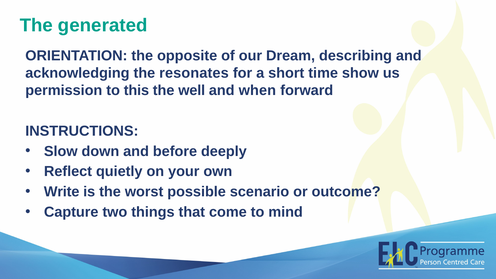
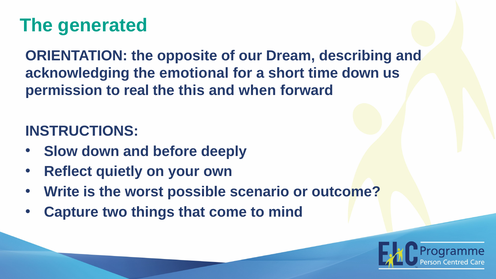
resonates: resonates -> emotional (194, 73)
time show: show -> down (360, 73)
this: this -> real (136, 90)
well: well -> this (192, 90)
